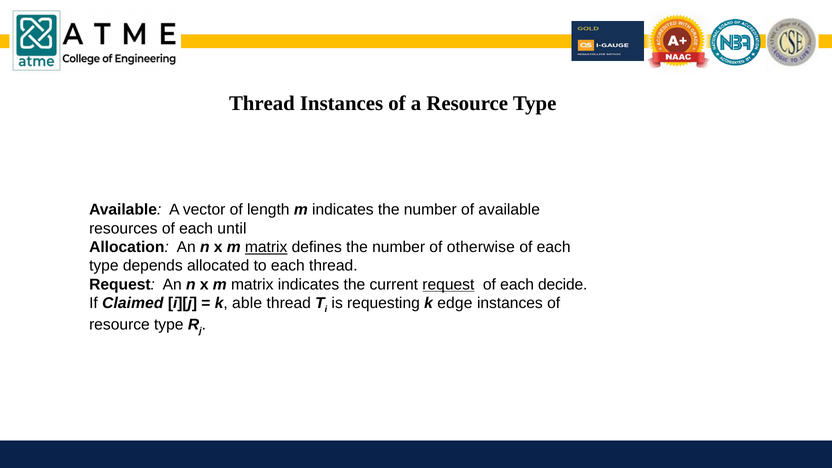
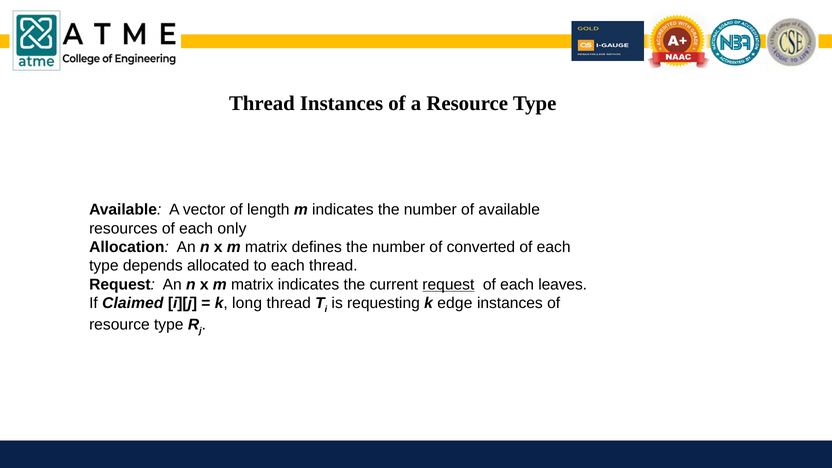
until: until -> only (232, 228)
matrix underline: present -> none (266, 247)
otherwise: otherwise -> converted (481, 247)
decide: decide -> leaves (563, 285)
able: able -> long (247, 303)
